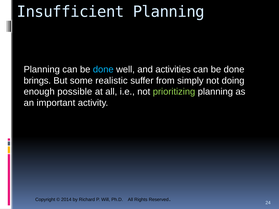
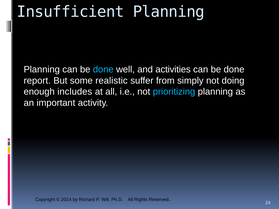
brings: brings -> report (37, 81)
possible: possible -> includes (75, 92)
prioritizing colour: light green -> light blue (174, 92)
